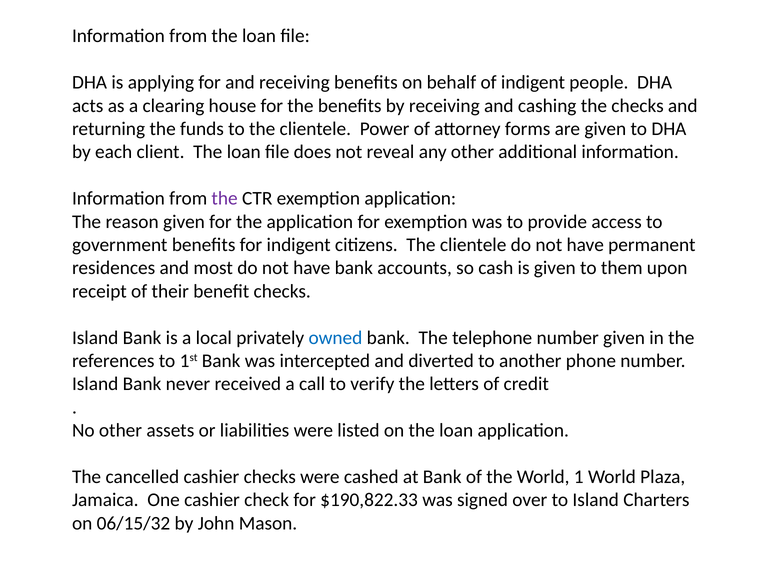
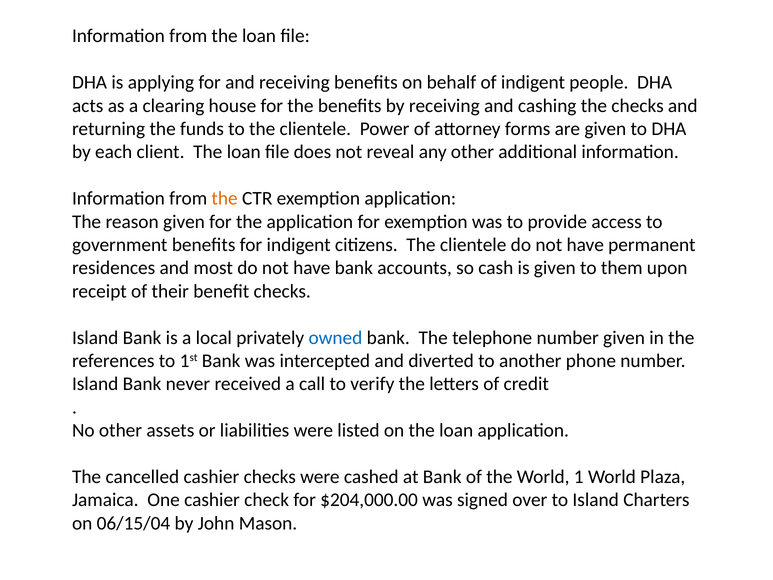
the colour: purple -> orange (225, 198)
$190,822.33: $190,822.33 -> $204,000.00 (369, 500)
06/15/32: 06/15/32 -> 06/15/04 (133, 523)
